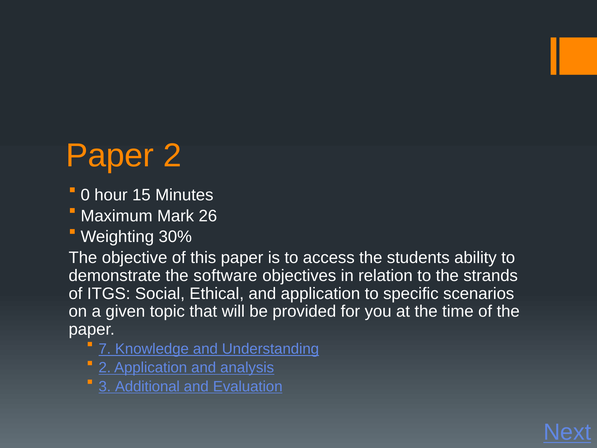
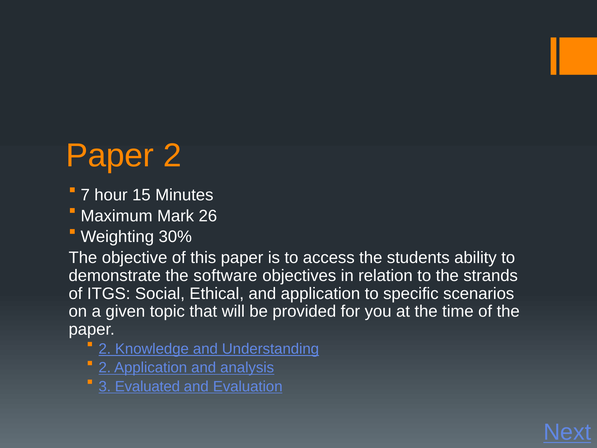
0: 0 -> 7 (85, 195)
7: 7 -> 2 (105, 349)
Additional: Additional -> Evaluated (147, 386)
